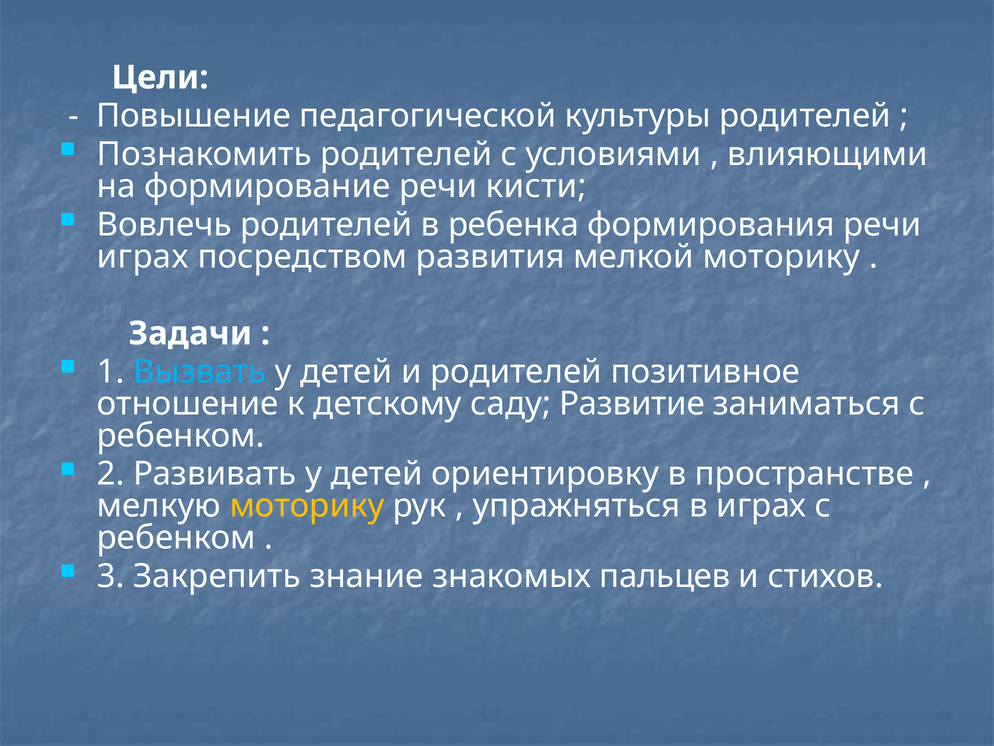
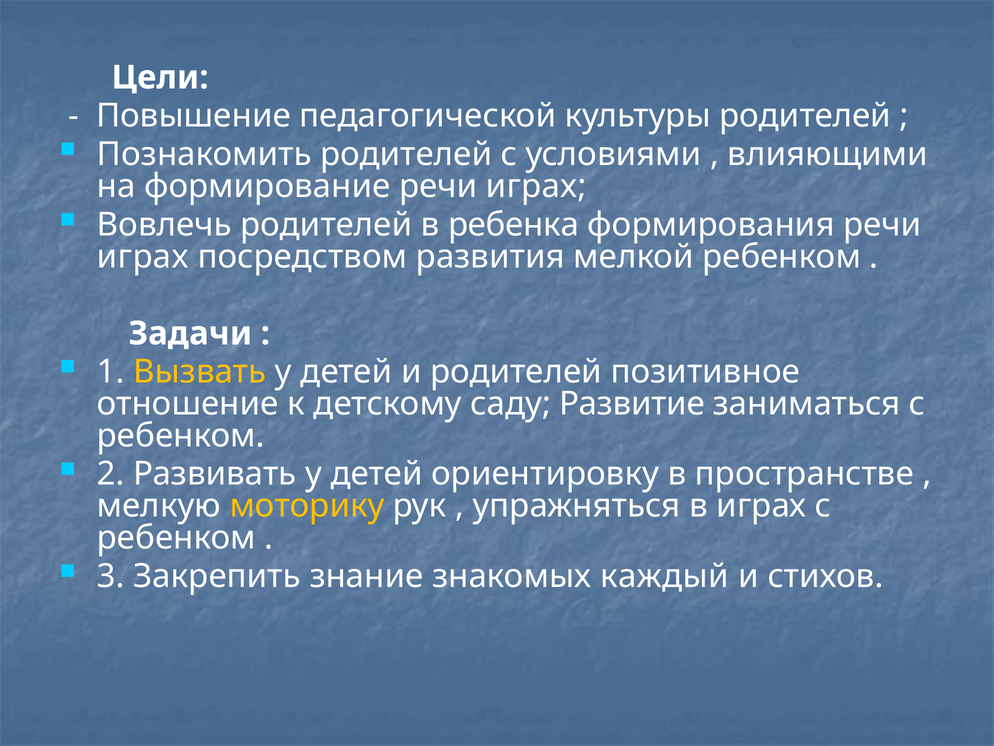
формирование речи кисти: кисти -> играх (536, 186)
мелкой моторику: моторику -> ребенком (782, 256)
Вызвать colour: light blue -> yellow (200, 372)
пальцев: пальцев -> каждый (665, 576)
